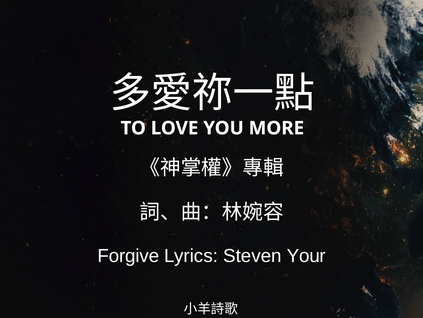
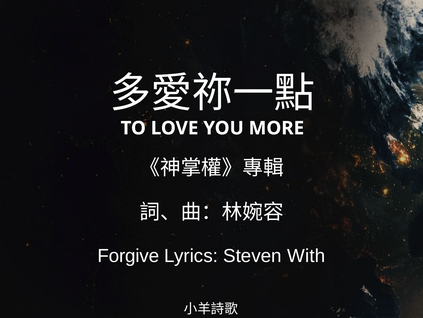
Your: Your -> With (306, 255)
